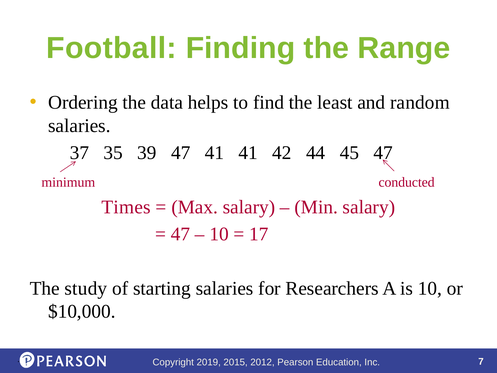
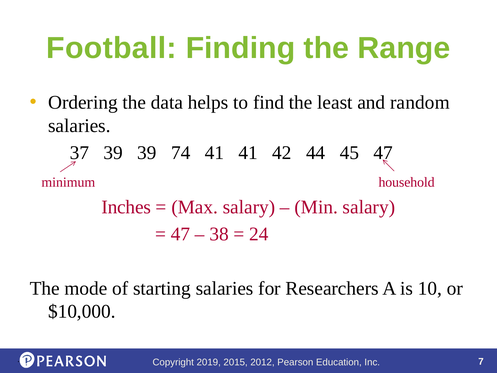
37 35: 35 -> 39 (113, 153)
39 47: 47 -> 74 (181, 153)
conducted: conducted -> household (407, 182)
Times: Times -> Inches (126, 207)
10: 10 -> 38 (219, 234)
17: 17 -> 24 (259, 234)
study: study -> mode (86, 288)
